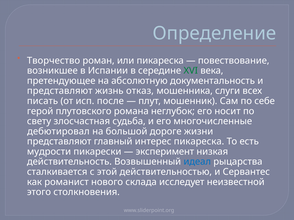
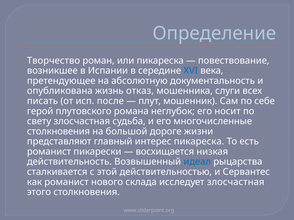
XVI colour: green -> blue (191, 71)
представляют: представляют -> опубликована (60, 91)
дебютировал: дебютировал -> столкновения (58, 132)
мудрости: мудрости -> романист (49, 152)
эксперимент: эксперимент -> восхищается (165, 152)
исследует неизвестной: неизвестной -> злосчастная (236, 182)
